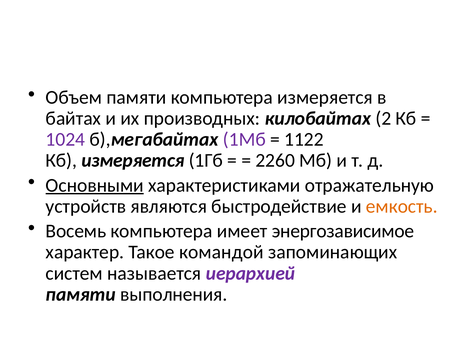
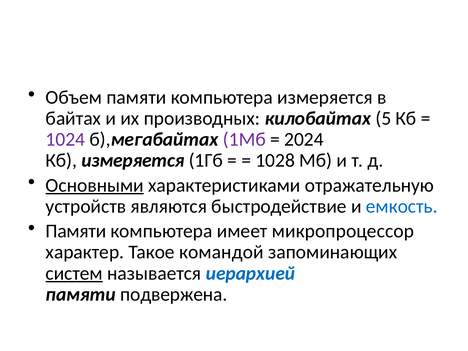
2: 2 -> 5 (383, 118)
1122: 1122 -> 2024 (304, 139)
2260: 2260 -> 1028 (275, 160)
емкость colour: orange -> blue (402, 206)
Восемь: Восемь -> Памяти (76, 231)
энергозависимое: энергозависимое -> микропроцессор (343, 231)
систем underline: none -> present (74, 273)
иерархией colour: purple -> blue (250, 273)
выполнения: выполнения -> подвержена (174, 294)
